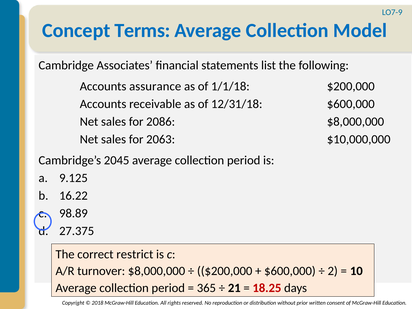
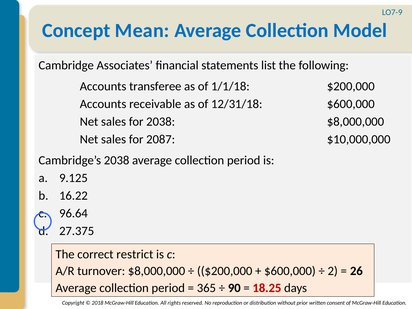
Terms: Terms -> Mean (142, 31)
assurance: assurance -> transferee (155, 86)
for 2086: 2086 -> 2038 (161, 122)
2063: 2063 -> 2087 (161, 139)
Cambridge’s 2045: 2045 -> 2038 (117, 160)
98.89: 98.89 -> 96.64 (73, 213)
10: 10 -> 26 (356, 271)
21: 21 -> 90 (234, 288)
